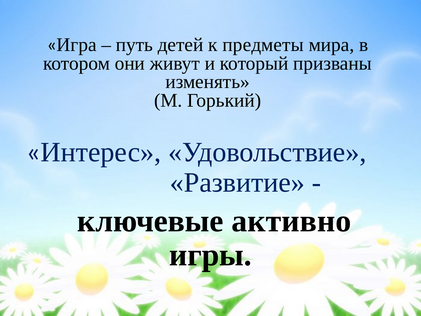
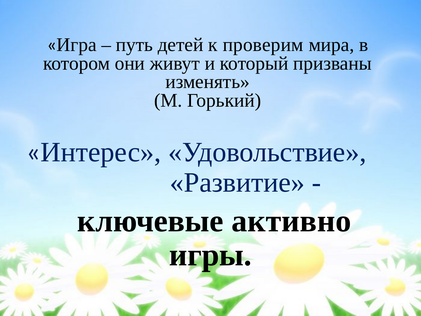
предметы: предметы -> проверим (263, 45)
